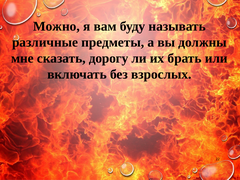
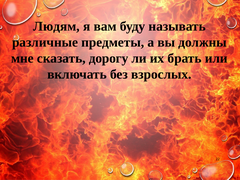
Можно: Можно -> Людям (56, 26)
